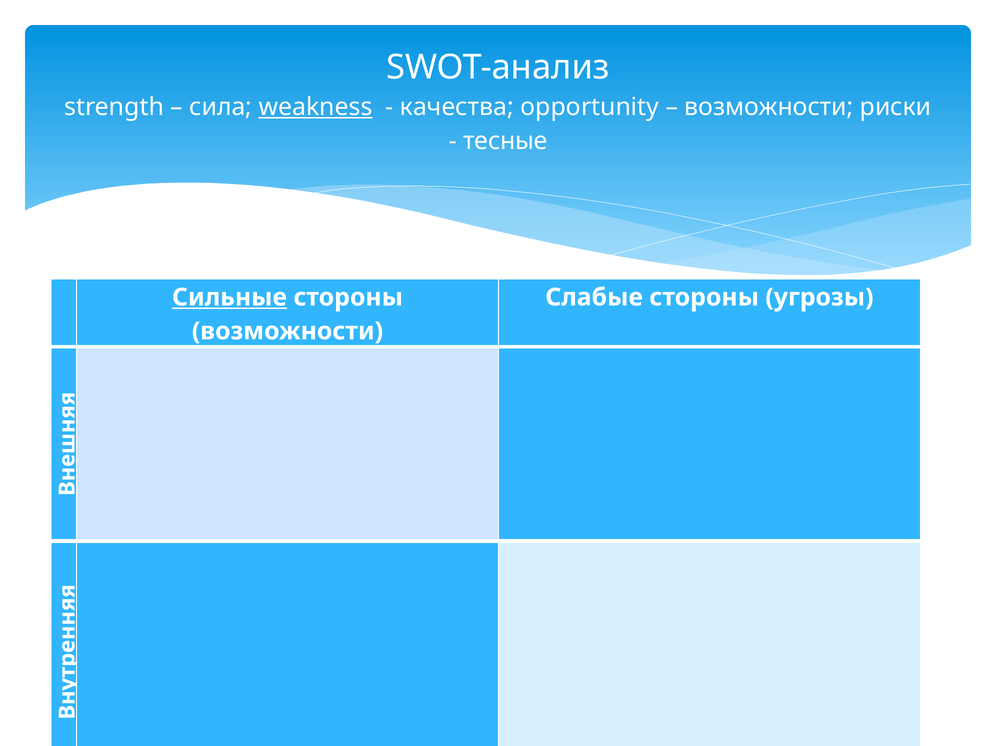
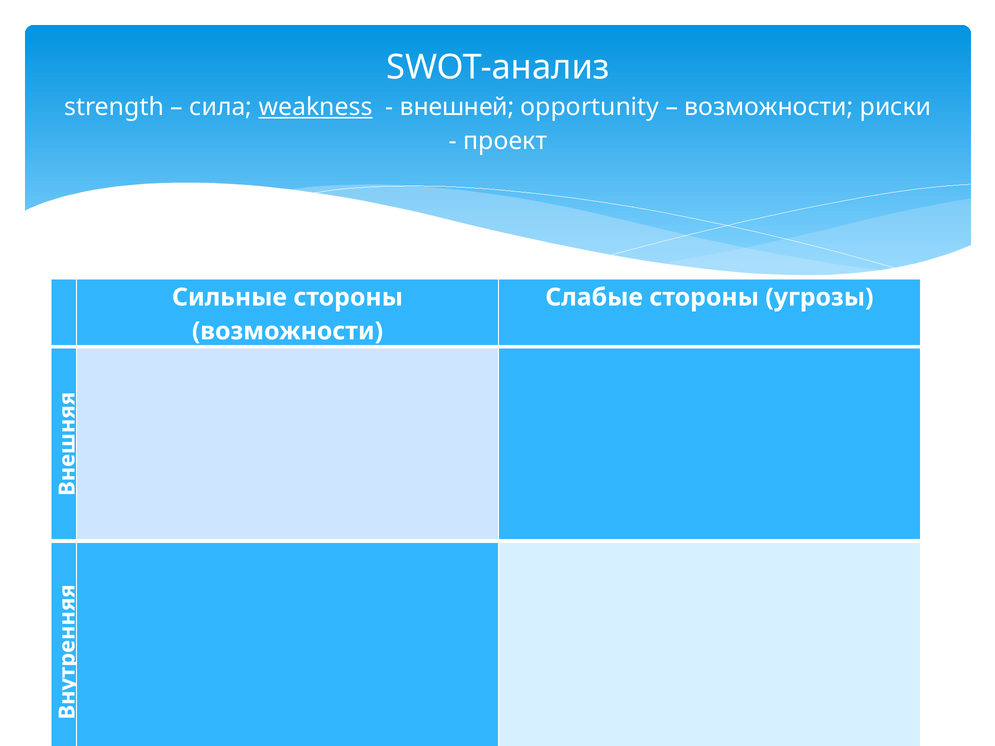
качества: качества -> внешней (457, 107)
тесные: тесные -> проект (505, 141)
Сильные underline: present -> none (229, 297)
